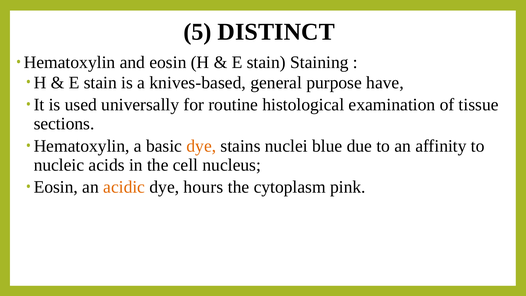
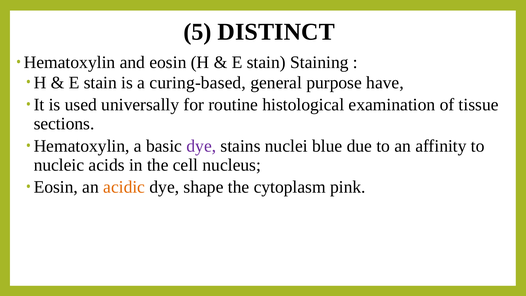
knives-based: knives-based -> curing-based (198, 83)
dye colour: orange -> purple (201, 146)
hours: hours -> shape (204, 187)
